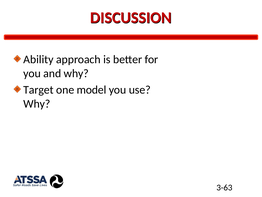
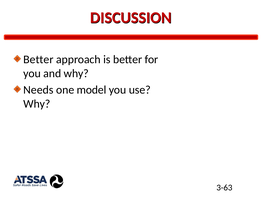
Ability: Ability -> Better (38, 59)
Target: Target -> Needs (38, 90)
